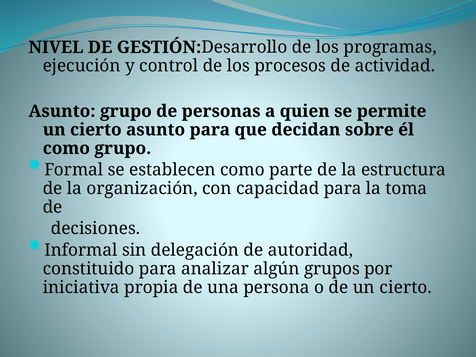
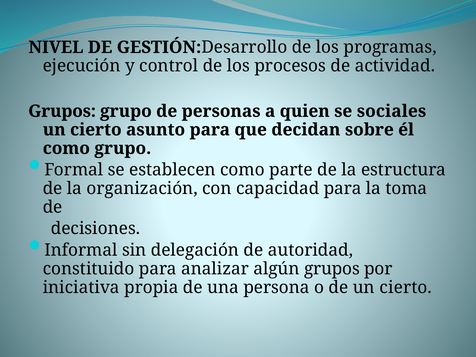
Asunto: Asunto -> Grupos (62, 111)
permite: permite -> sociales (391, 111)
